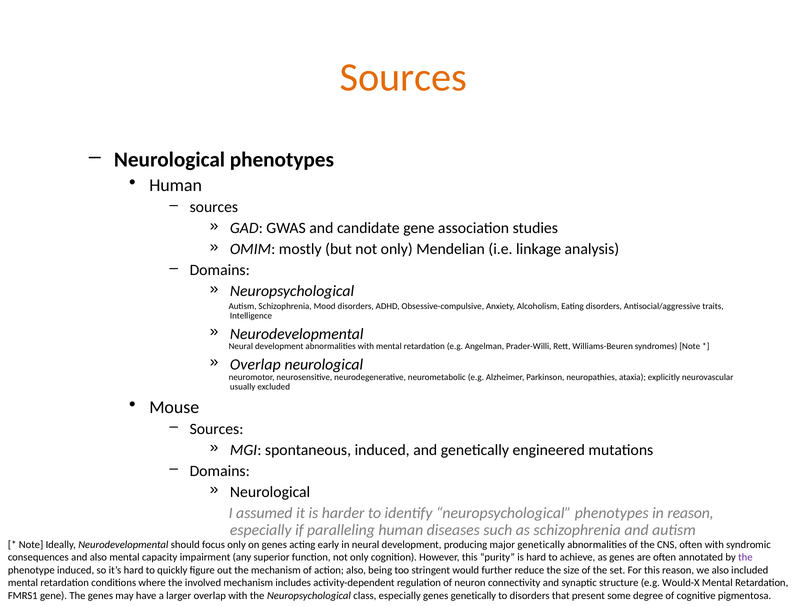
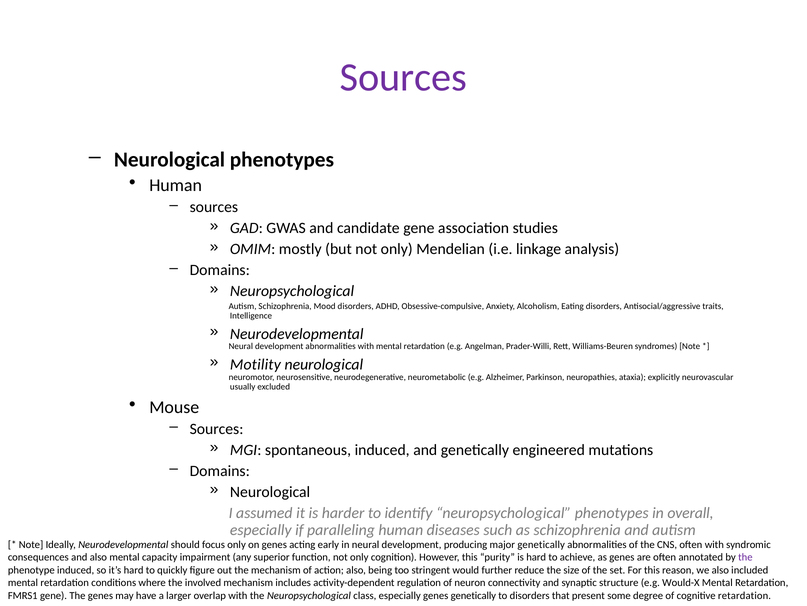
Sources colour: orange -> purple (403, 77)
Overlap: Overlap -> Motility (255, 364)
in reason: reason -> overall (691, 513)
cognitive pigmentosa: pigmentosa -> retardation (744, 595)
